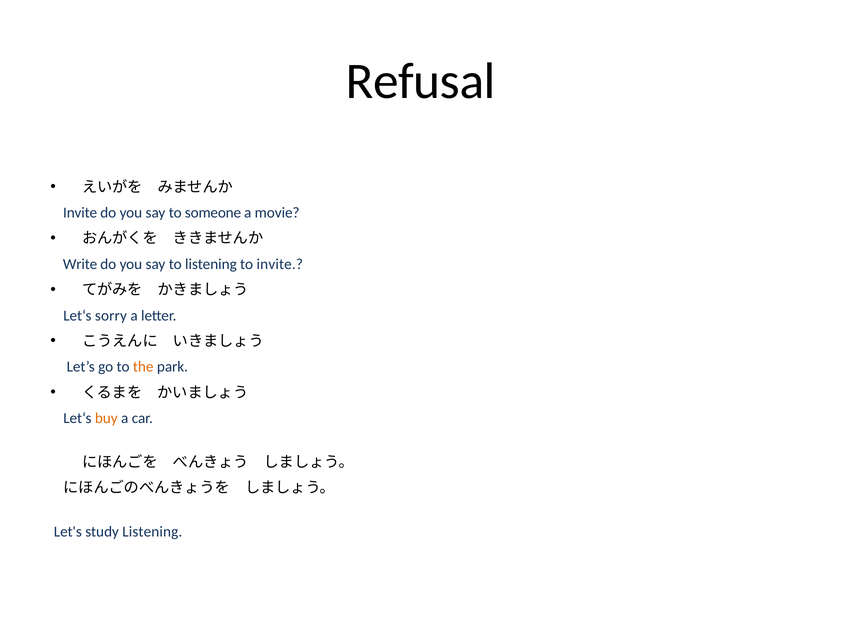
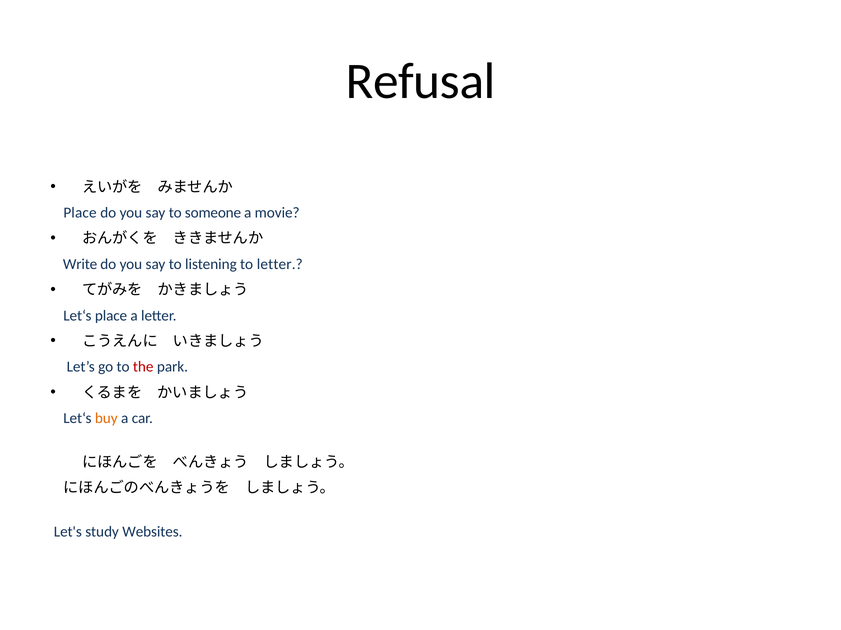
Invite: Invite -> Place (80, 213)
to invite: invite -> letter (280, 264)
Let‘s sorry: sorry -> place (111, 316)
the colour: orange -> red (143, 367)
study Listening: Listening -> Websites (152, 532)
